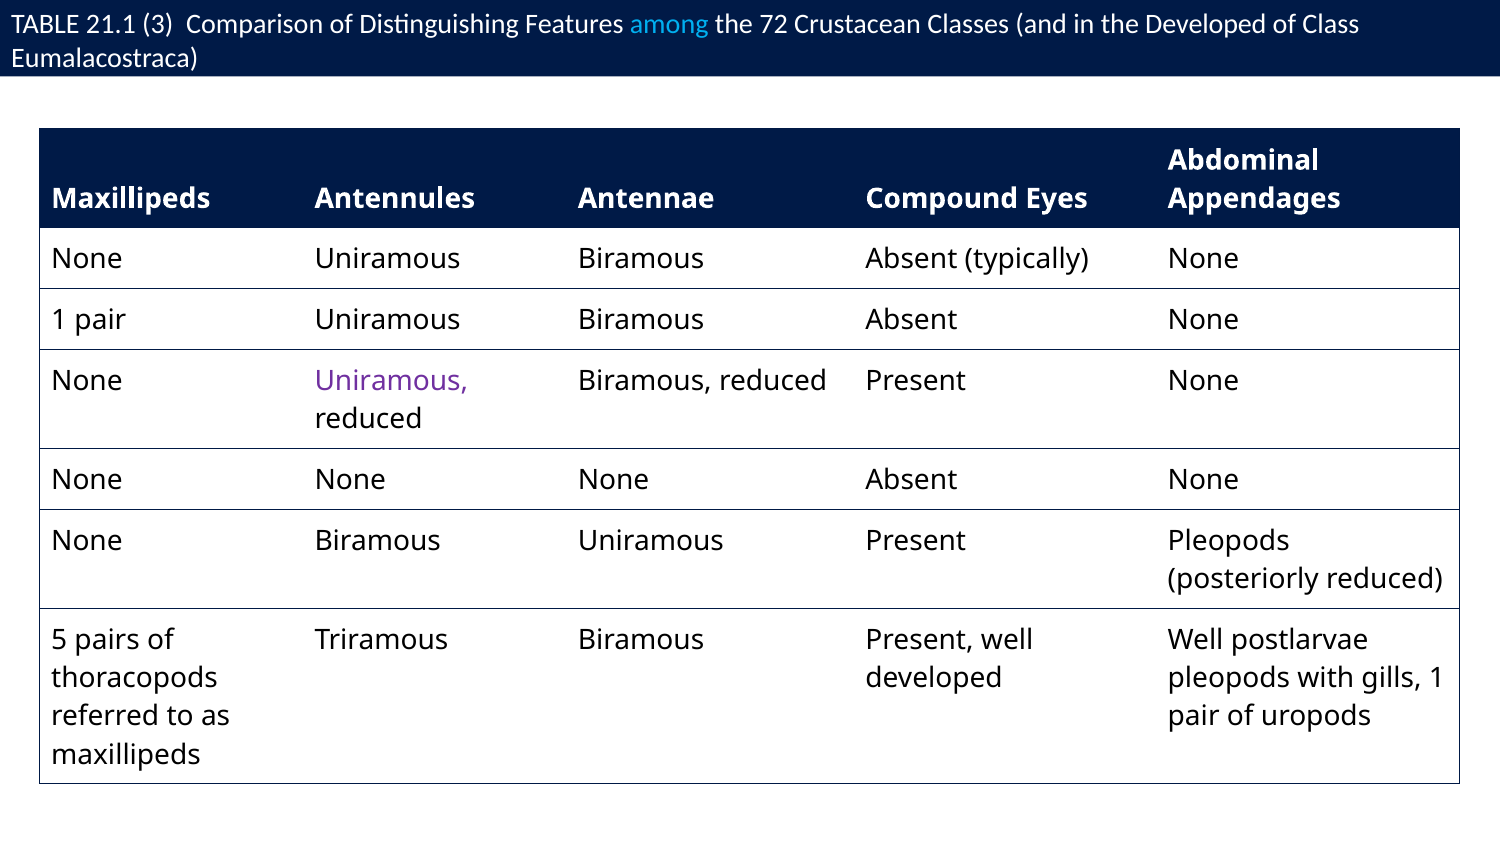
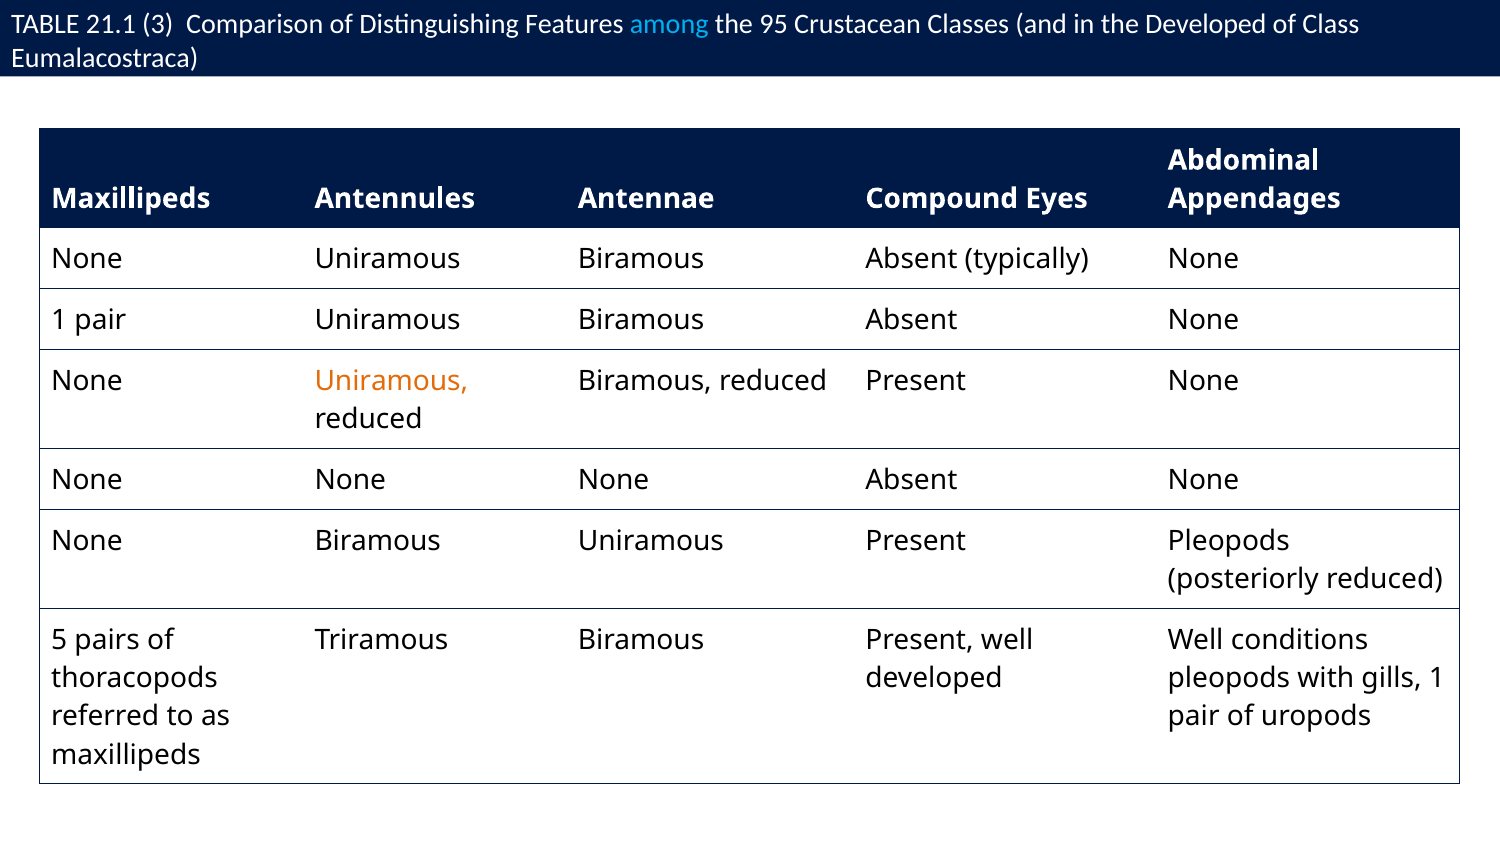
72: 72 -> 95 (774, 24)
Uniramous colour: purple -> orange (391, 381)
postlarvae: postlarvae -> conditions (1300, 640)
